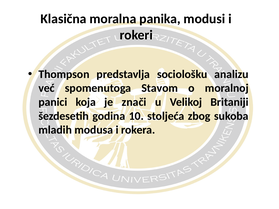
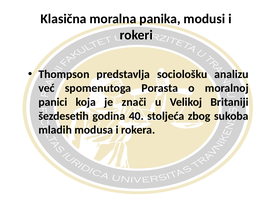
Stavom: Stavom -> Porasta (160, 88)
10: 10 -> 40 (136, 116)
